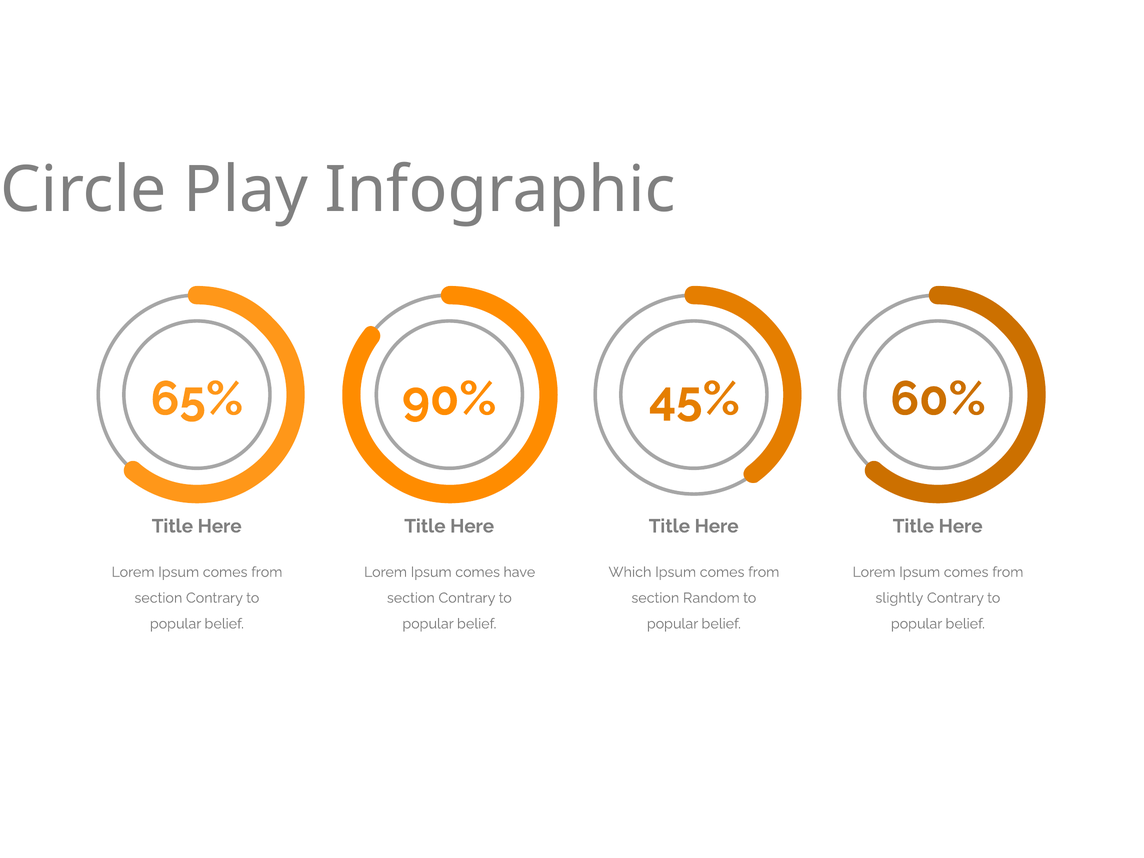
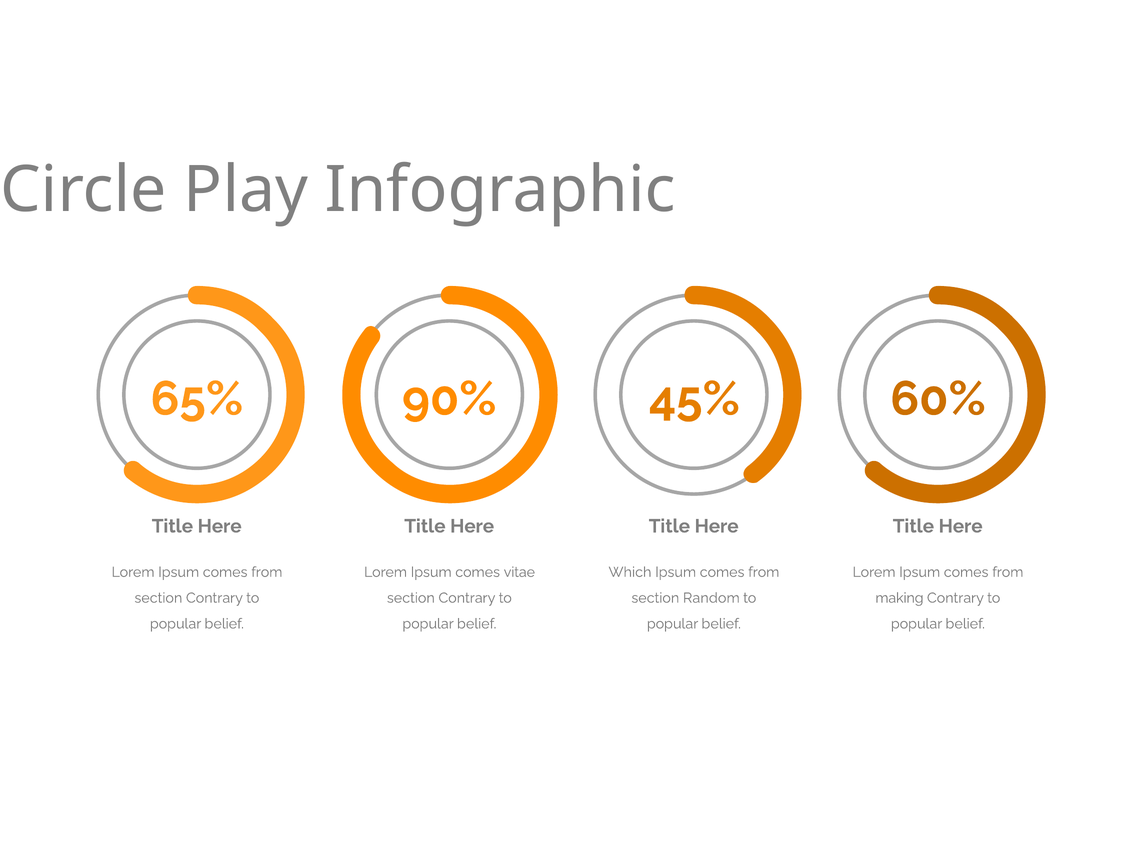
have: have -> vitae (519, 572)
slightly: slightly -> making (899, 598)
